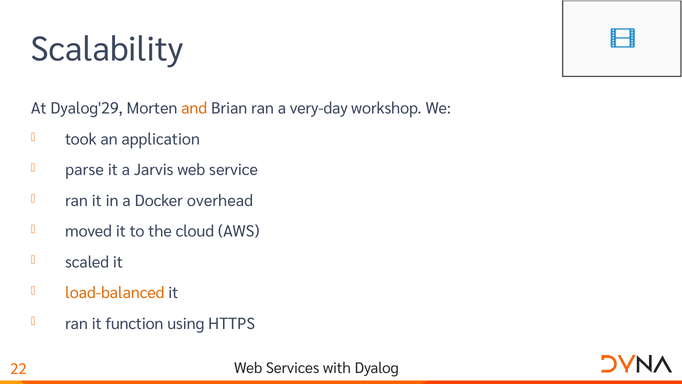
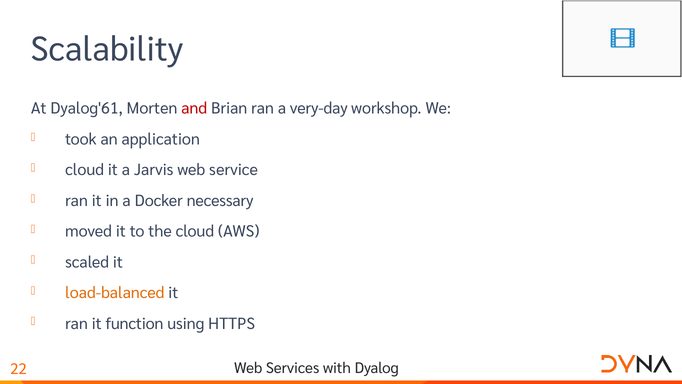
Dyalog'29: Dyalog'29 -> Dyalog'61 (87, 109)
and colour: orange -> red (194, 109)
parse: parse -> cloud (85, 170)
overhead: overhead -> necessary (220, 201)
